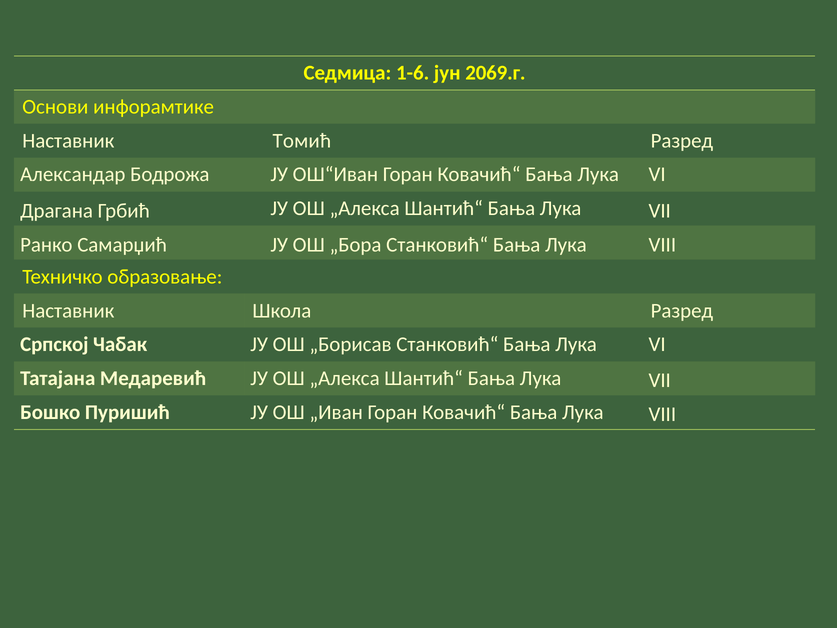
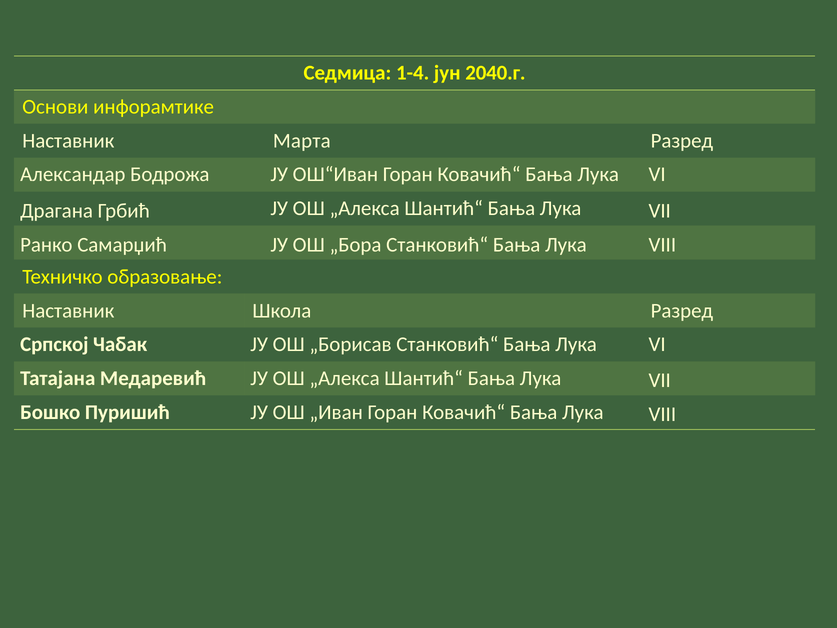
1-6: 1-6 -> 1-4 (413, 73)
2069.г: 2069.г -> 2040.г (495, 73)
Томић: Томић -> Марта (302, 141)
